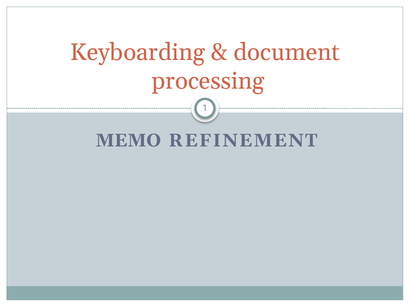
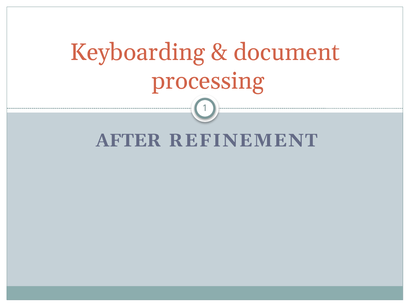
MEMO: MEMO -> AFTER (128, 141)
